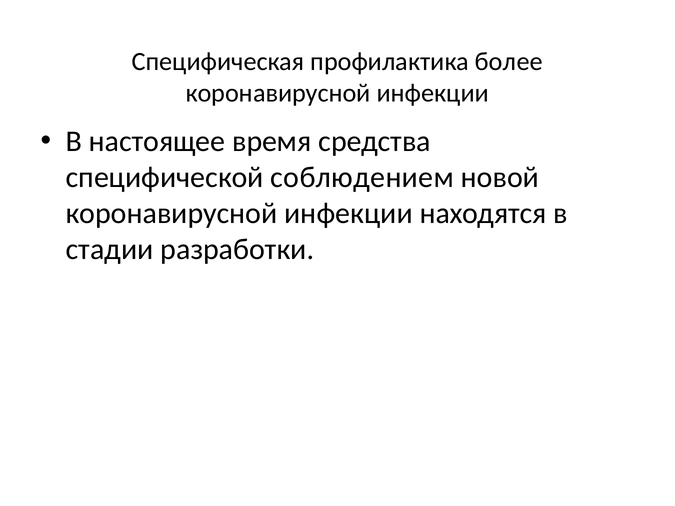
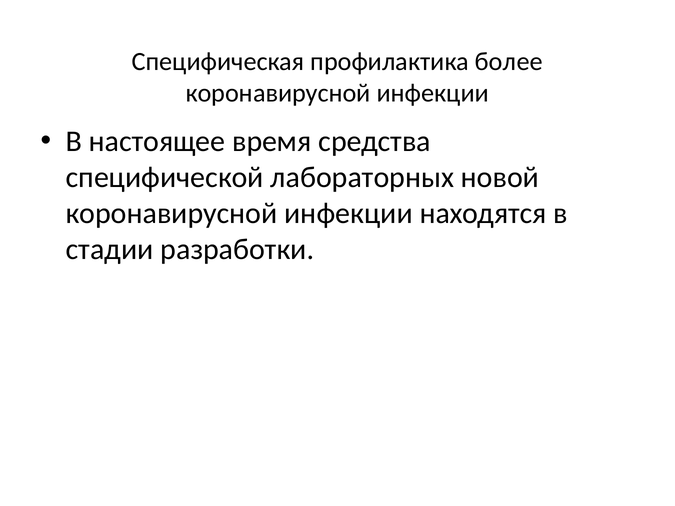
соблюдением: соблюдением -> лабораторных (362, 178)
